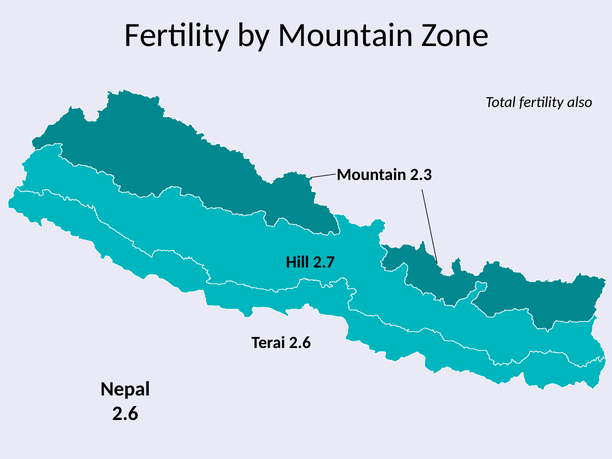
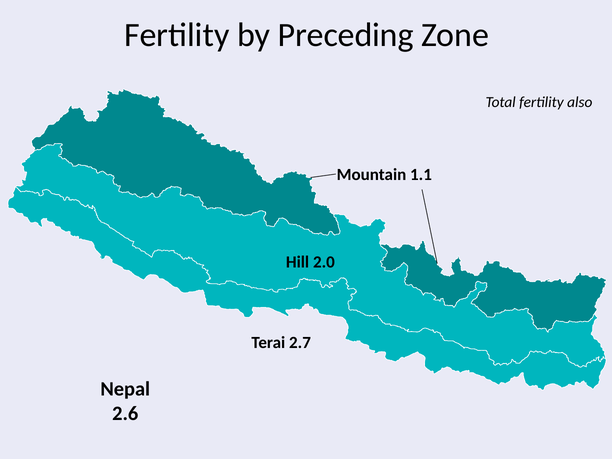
by Mountain: Mountain -> Preceding (346, 35)
2.3: 2.3 -> 1.1 (421, 174)
2.7: 2.7 -> 2.0 (324, 262)
Terai 2.6: 2.6 -> 2.7 (300, 343)
